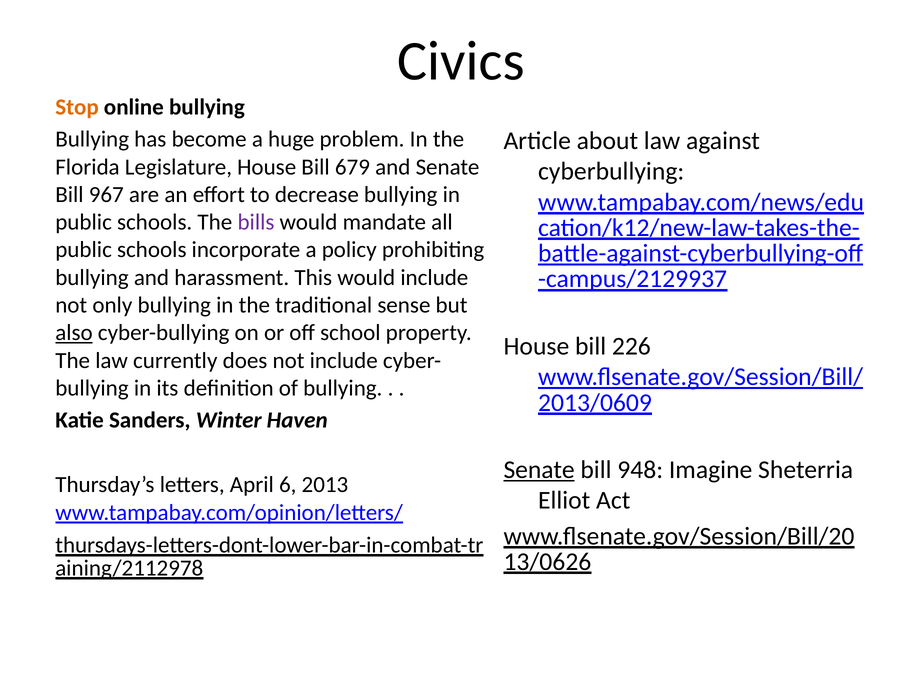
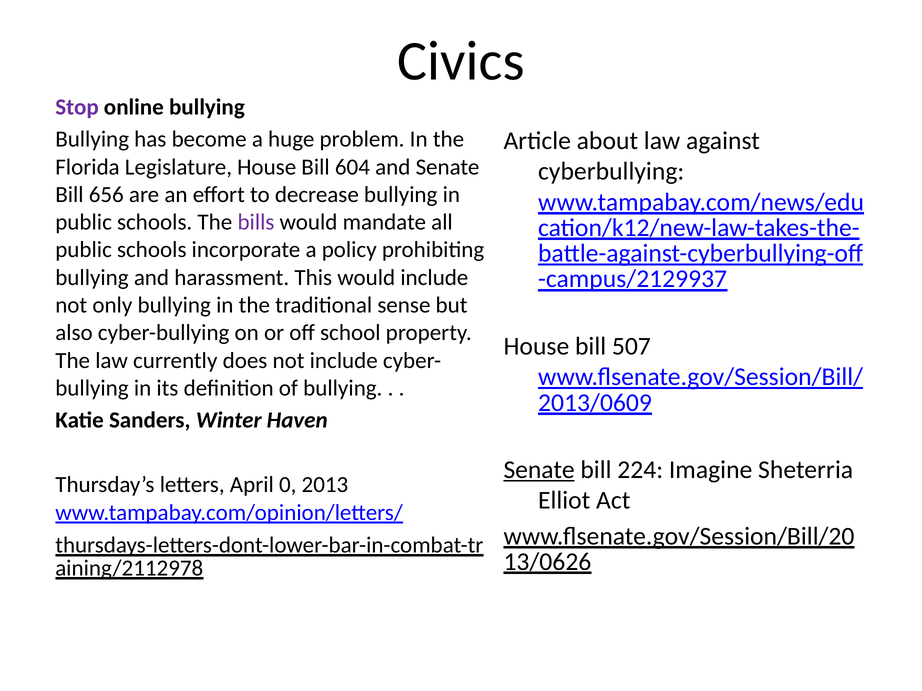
Stop colour: orange -> purple (77, 107)
679: 679 -> 604 (352, 167)
967: 967 -> 656 (106, 195)
also underline: present -> none (74, 333)
226: 226 -> 507 (631, 346)
948: 948 -> 224 (640, 470)
6: 6 -> 0 (288, 485)
